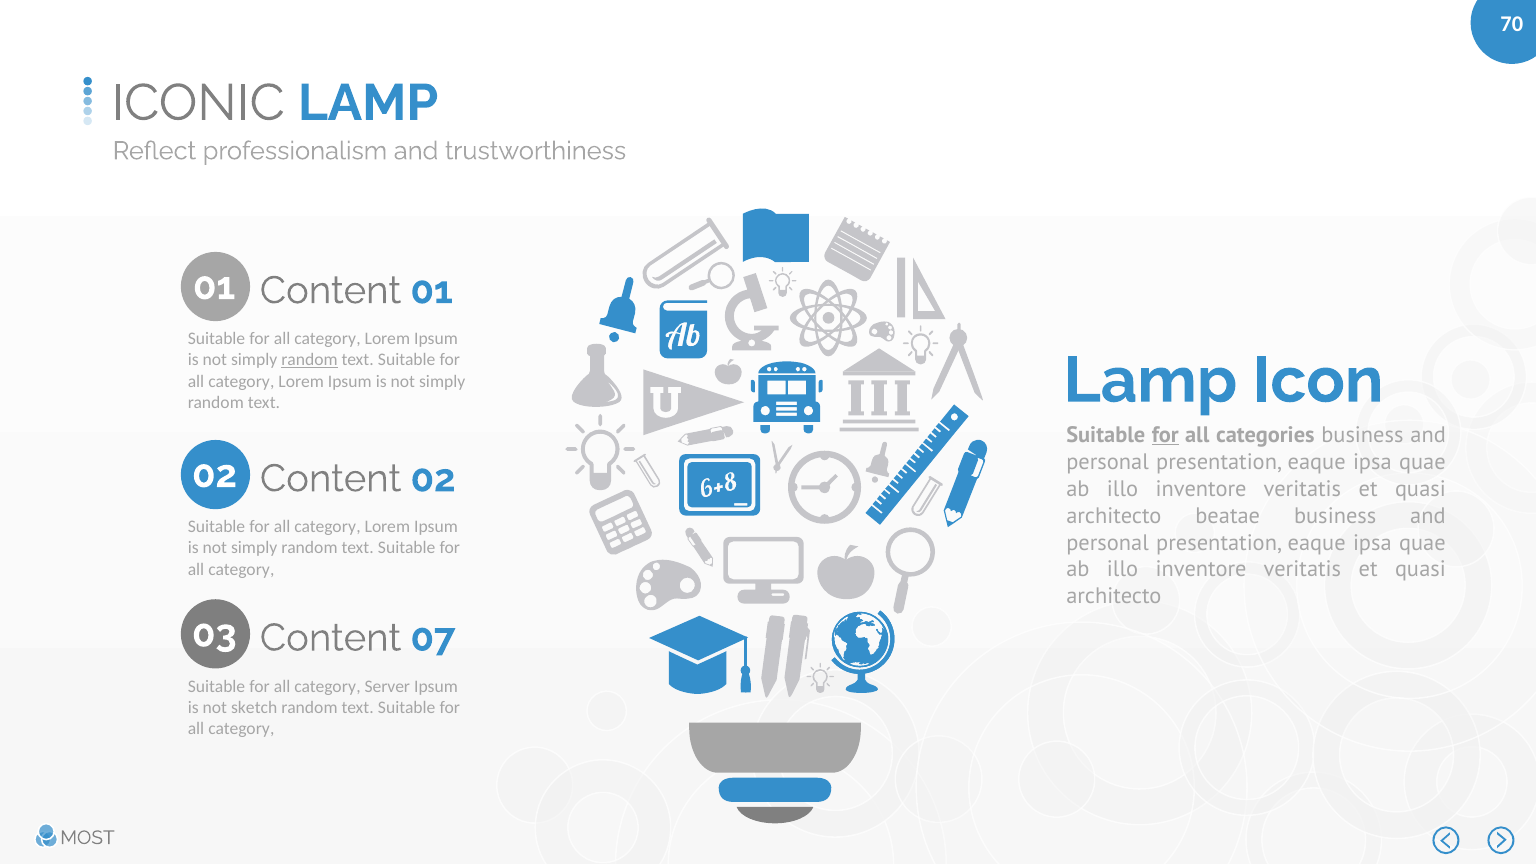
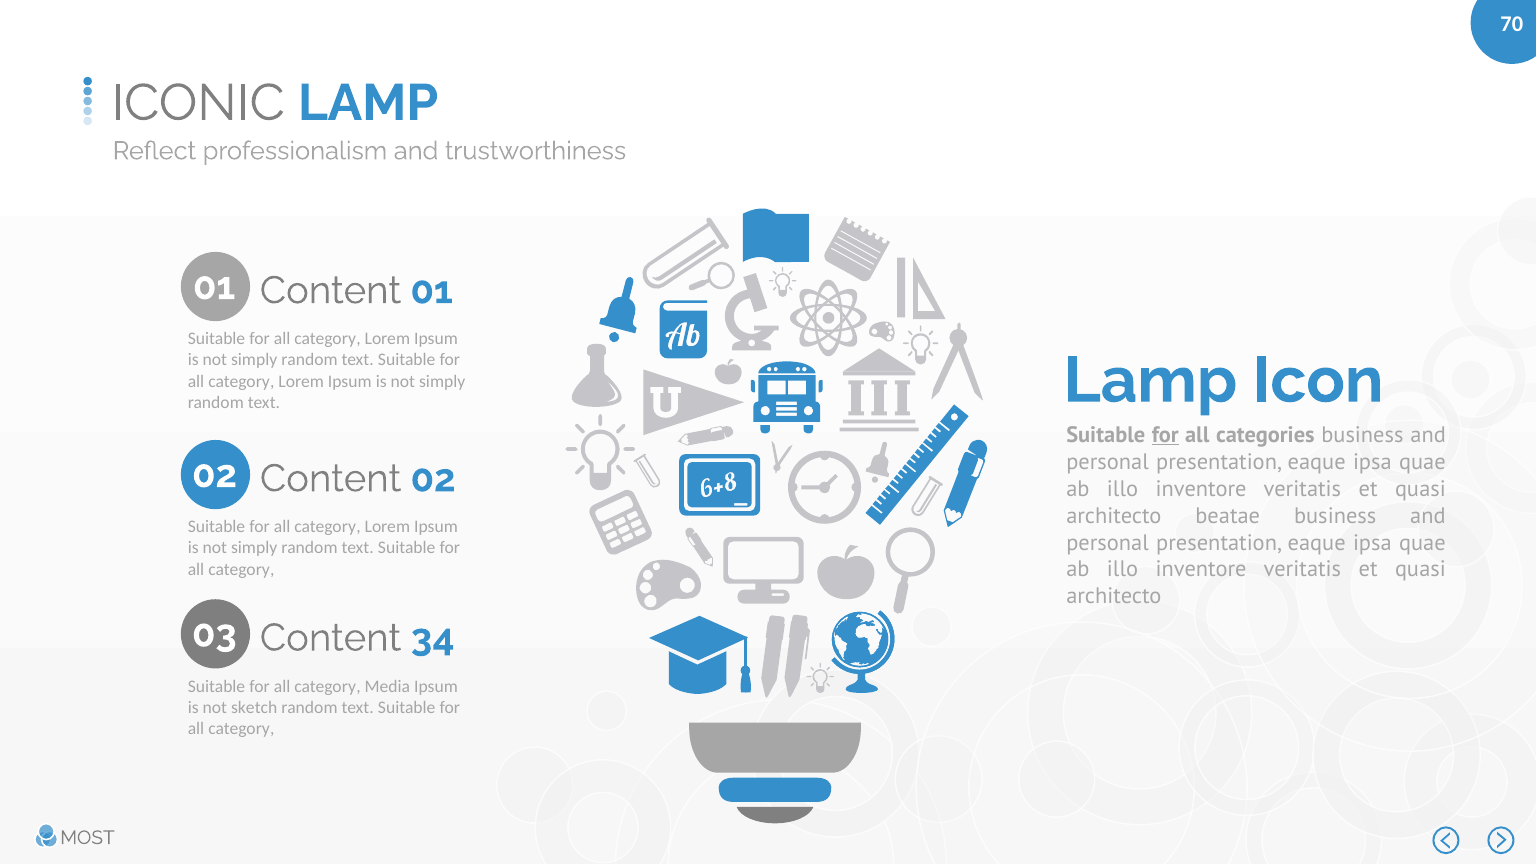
random underline: present -> none (309, 360)
07: 07 -> 34 (433, 638)
Server: Server -> Media (387, 686)
